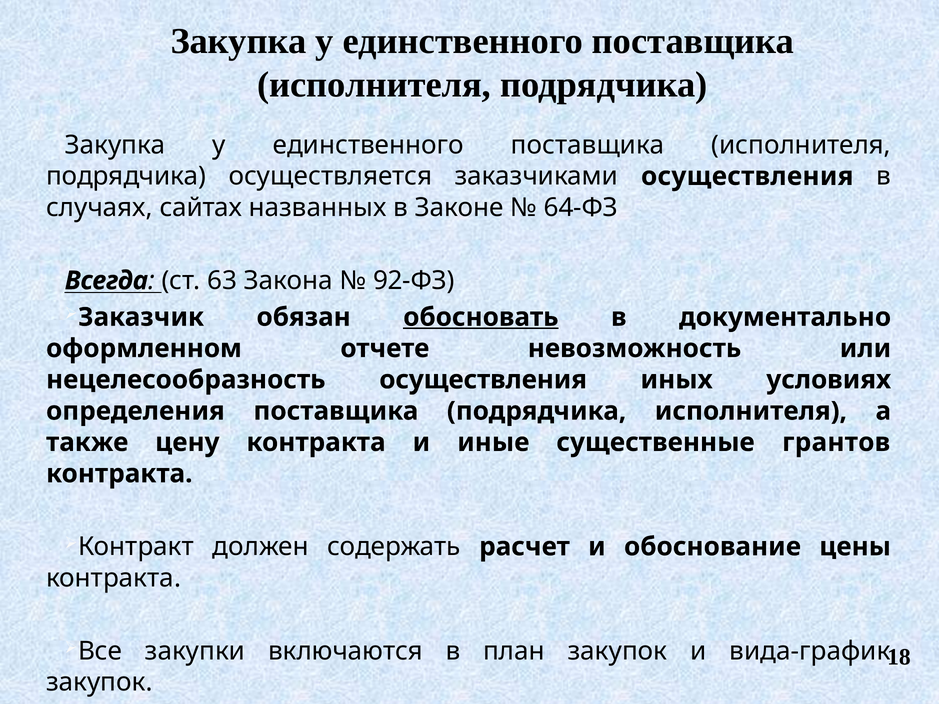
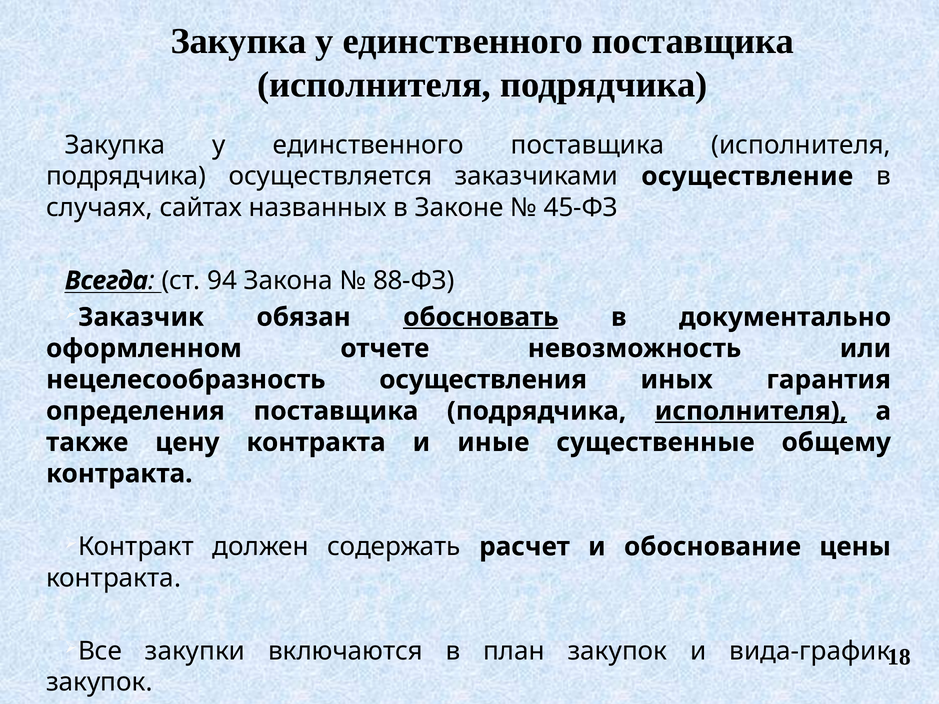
заказчиками осуществления: осуществления -> осуществление (747, 176)
64-ФЗ: 64-ФЗ -> 45-ФЗ (581, 208)
63: 63 -> 94 (222, 281)
92-ФЗ: 92-ФЗ -> 88-ФЗ (414, 281)
условиях: условиях -> гарантия (829, 380)
исполнителя underline: none -> present (751, 411)
грантов: грантов -> общему (836, 443)
